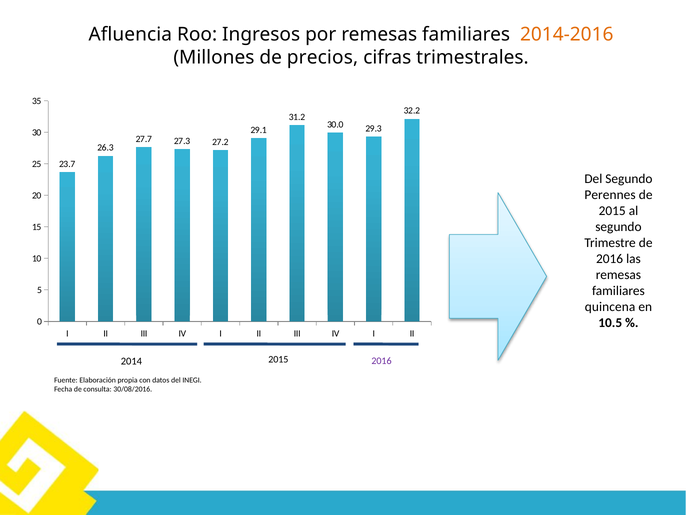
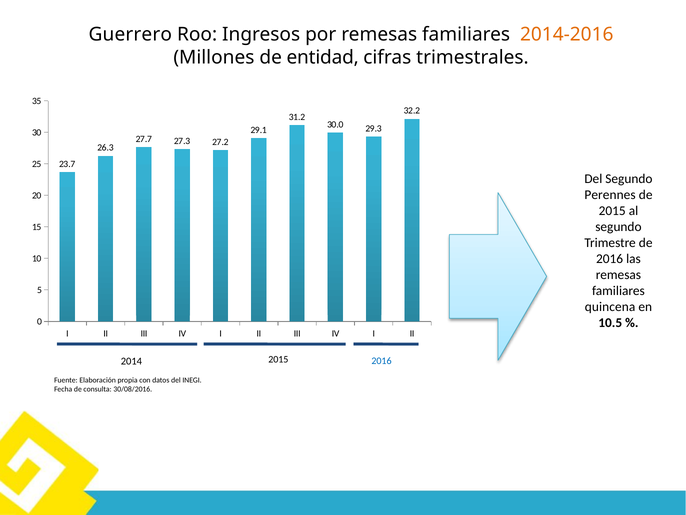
Afluencia: Afluencia -> Guerrero (130, 34)
precios: precios -> entidad (323, 57)
2016 colour: purple -> blue (381, 360)
